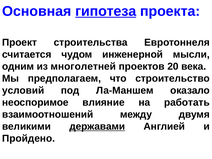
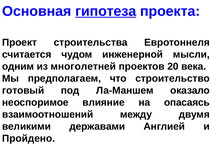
условий: условий -> готовый (23, 90)
работать: работать -> опасаясь (187, 102)
державами underline: present -> none (97, 126)
